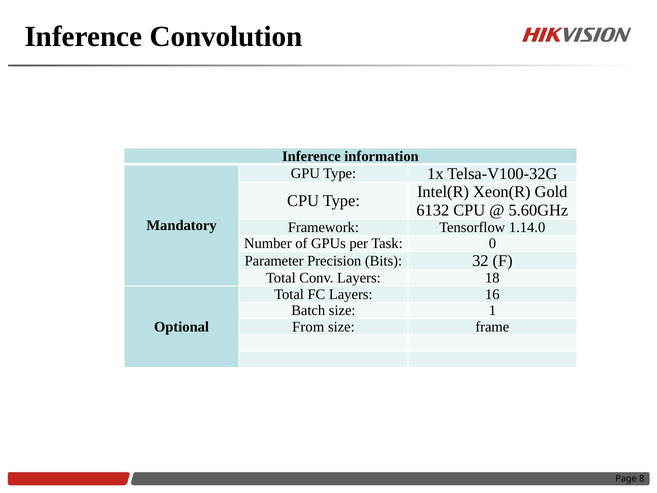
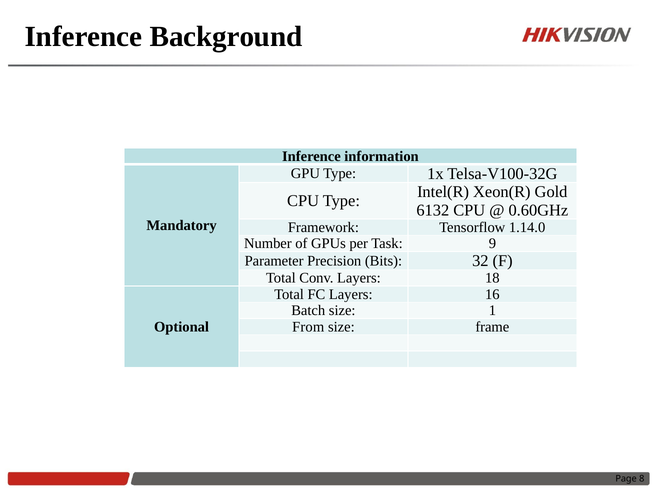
Convolution: Convolution -> Background (226, 36)
5.60GHz: 5.60GHz -> 0.60GHz (538, 210)
0: 0 -> 9 (492, 243)
